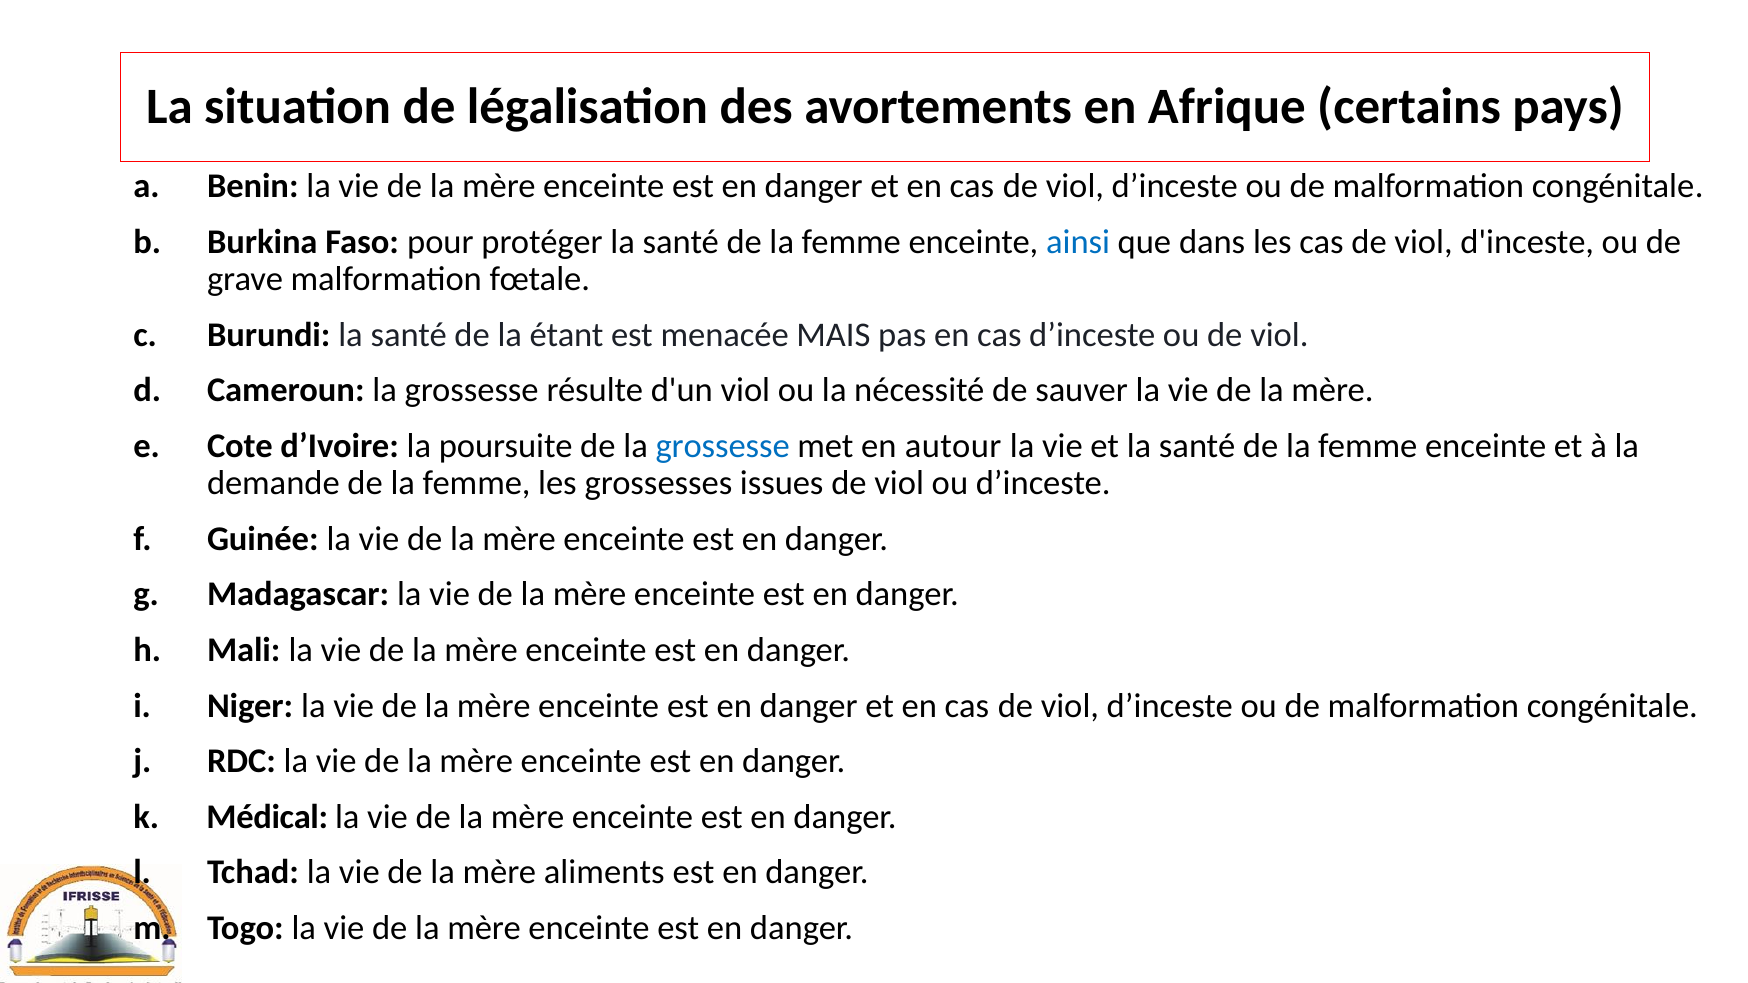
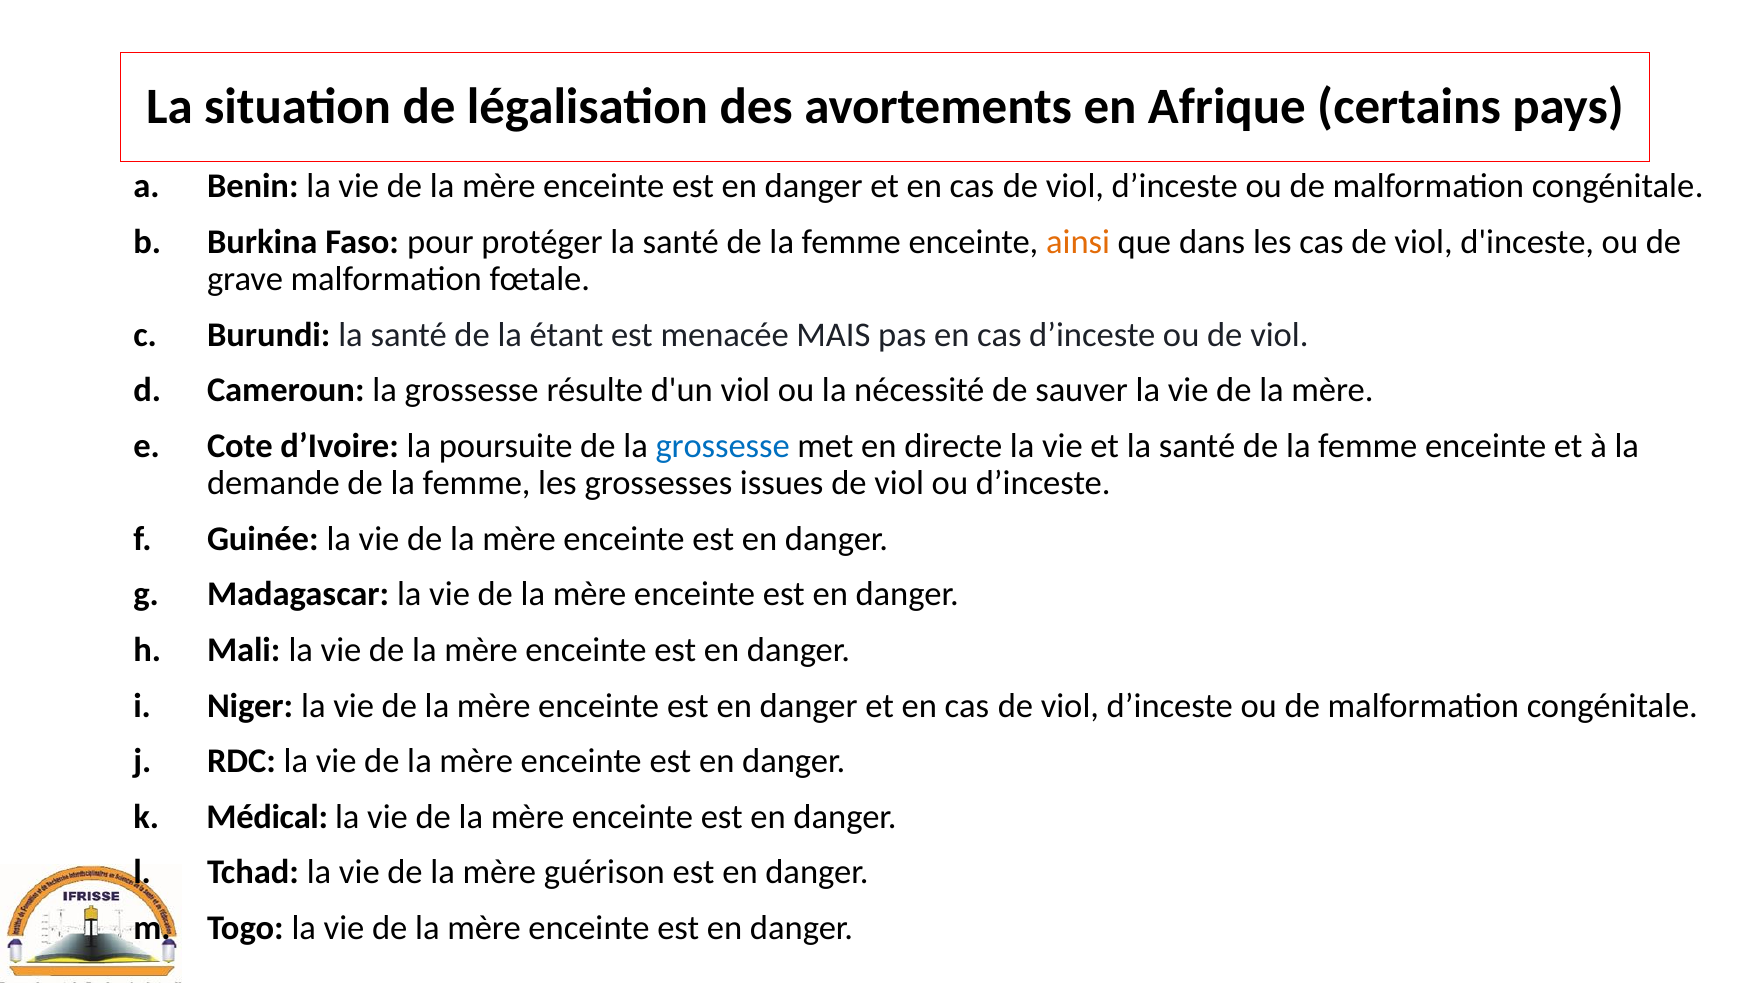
ainsi colour: blue -> orange (1078, 242)
autour: autour -> directe (953, 446)
aliments: aliments -> guérison (604, 873)
